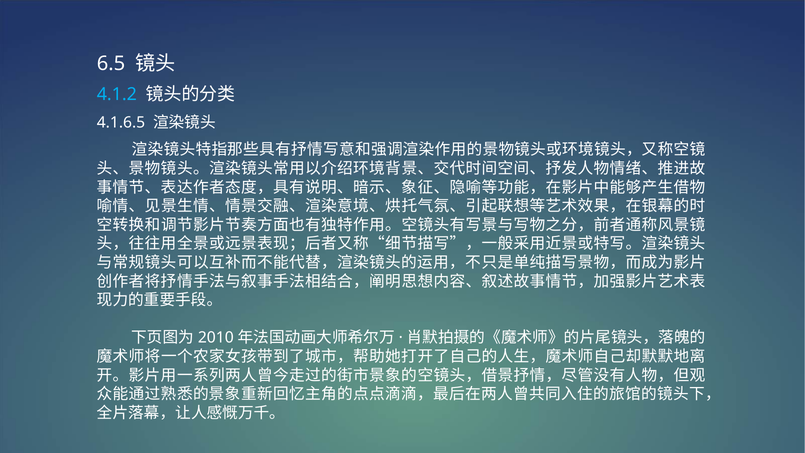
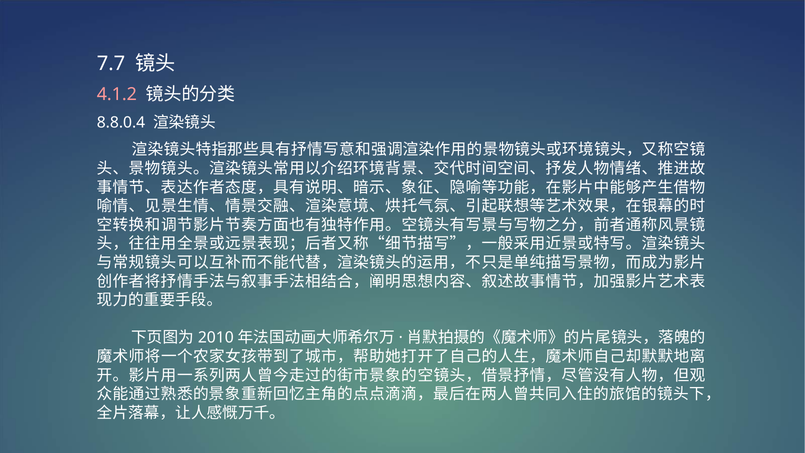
6.5: 6.5 -> 7.7 (111, 63)
4.1.2 colour: light blue -> pink (117, 95)
4.1.6.5: 4.1.6.5 -> 8.8.0.4 (121, 122)
